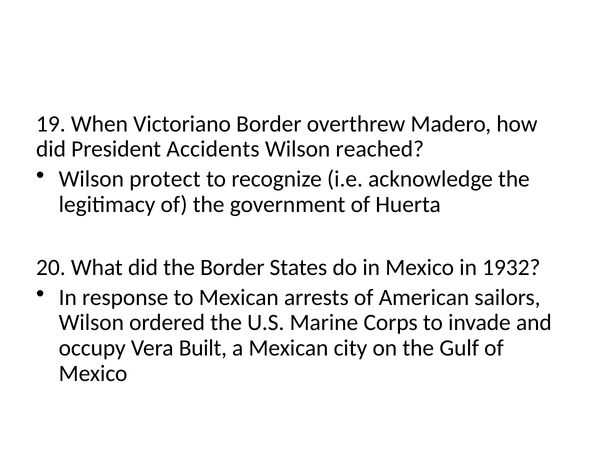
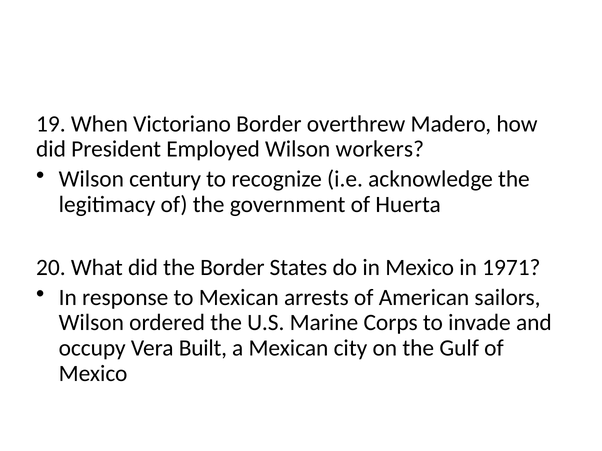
Accidents: Accidents -> Employed (213, 149)
reached: reached -> workers (380, 149)
protect: protect -> century (165, 179)
1932: 1932 -> 1971 (511, 268)
